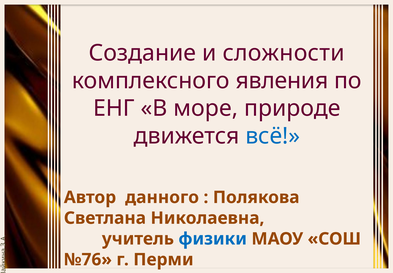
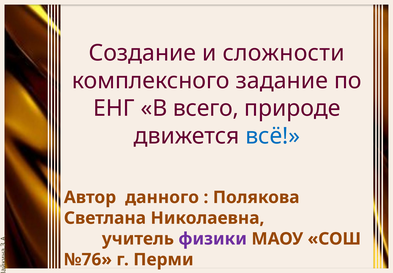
явления: явления -> задание (282, 81)
море: море -> всего (206, 108)
физики colour: blue -> purple (213, 239)
